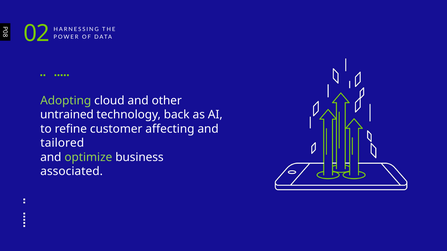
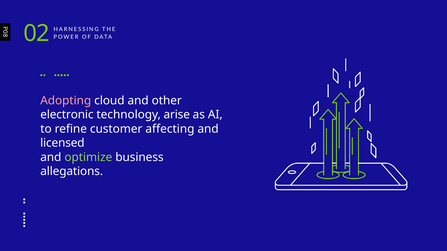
Adopting colour: light green -> pink (66, 101)
untrained: untrained -> electronic (67, 115)
back: back -> arise (177, 115)
tailored: tailored -> licensed (62, 143)
associated: associated -> allegations (72, 172)
